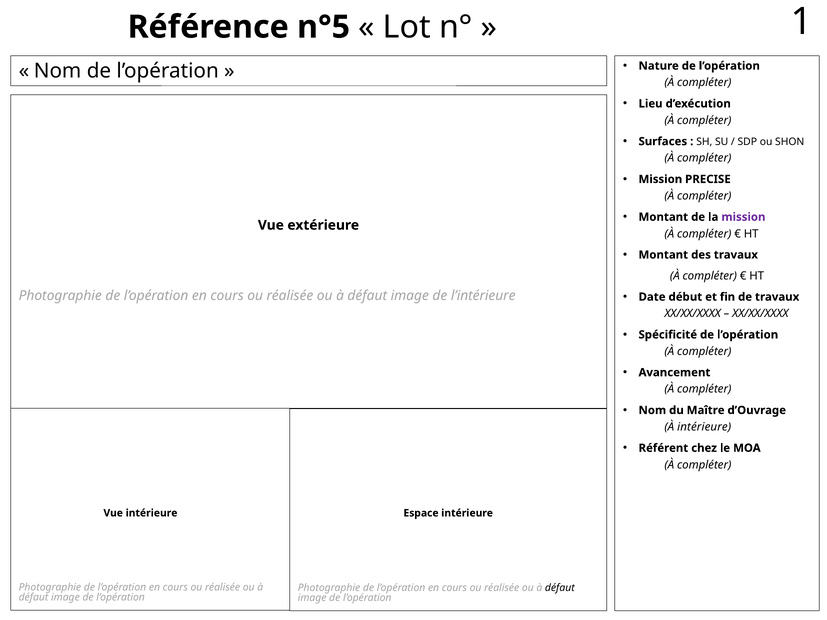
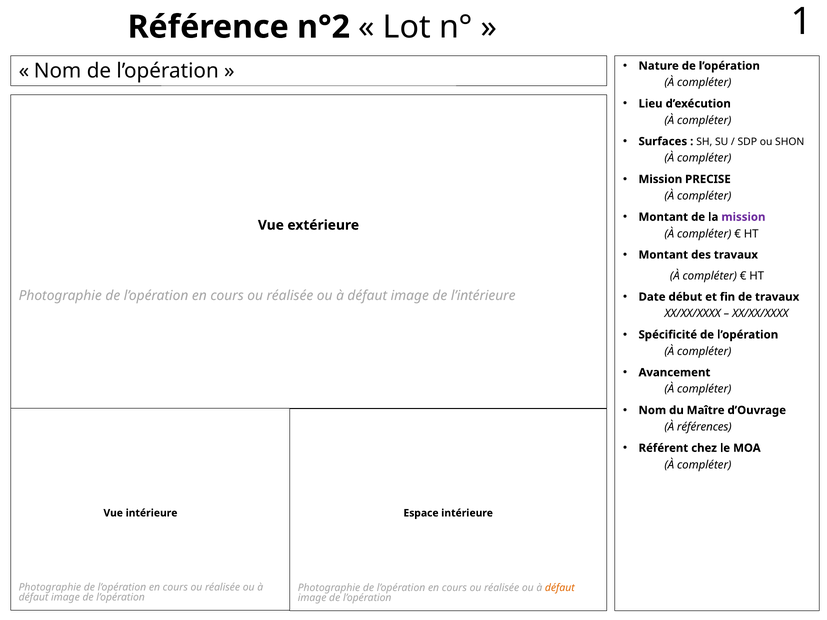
n°5: n°5 -> n°2 (324, 27)
À intérieure: intérieure -> références (704, 427)
défaut colour: black -> orange (560, 588)
